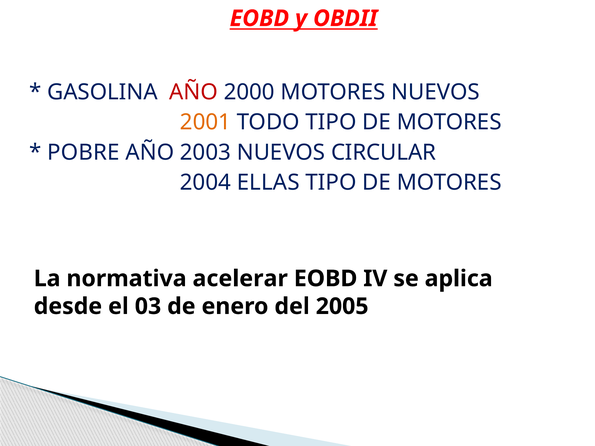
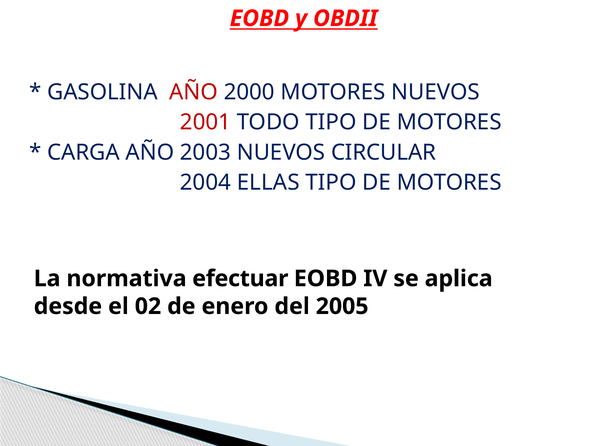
2001 colour: orange -> red (205, 122)
POBRE: POBRE -> CARGA (83, 152)
acelerar: acelerar -> efectuar (240, 279)
03: 03 -> 02 (148, 307)
